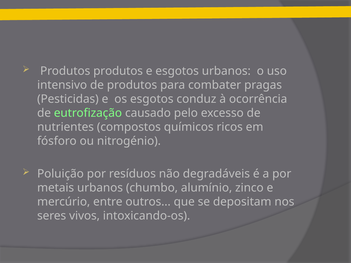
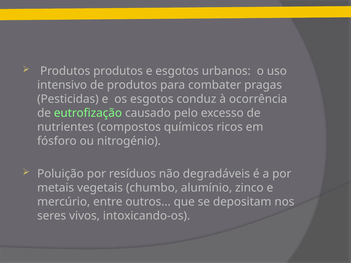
metais urbanos: urbanos -> vegetais (100, 188)
